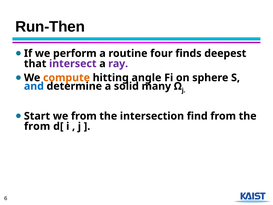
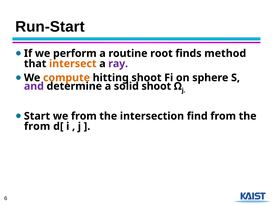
Run-Then: Run-Then -> Run-Start (50, 27)
four: four -> root (161, 53)
deepest: deepest -> method (225, 53)
intersect colour: purple -> orange (73, 64)
hitting angle: angle -> shoot (146, 78)
and colour: blue -> purple (34, 86)
solid many: many -> shoot (156, 86)
